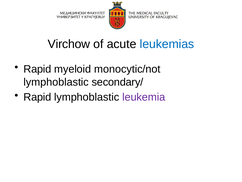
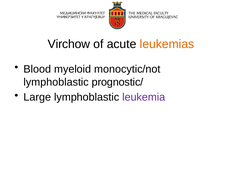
leukemias colour: blue -> orange (167, 44)
Rapid: Rapid -> Blood (37, 69)
secondary/: secondary/ -> prognostic/ (118, 82)
Rapid: Rapid -> Large (37, 97)
